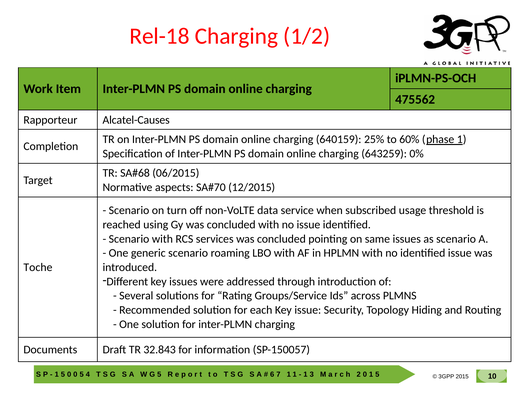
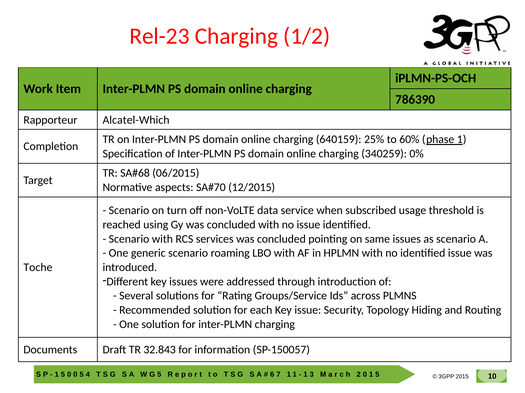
Rel-18: Rel-18 -> Rel-23 (159, 36)
475562: 475562 -> 786390 (415, 100)
Alcatel-Causes: Alcatel-Causes -> Alcatel-Which (136, 120)
643259: 643259 -> 340259 (384, 154)
